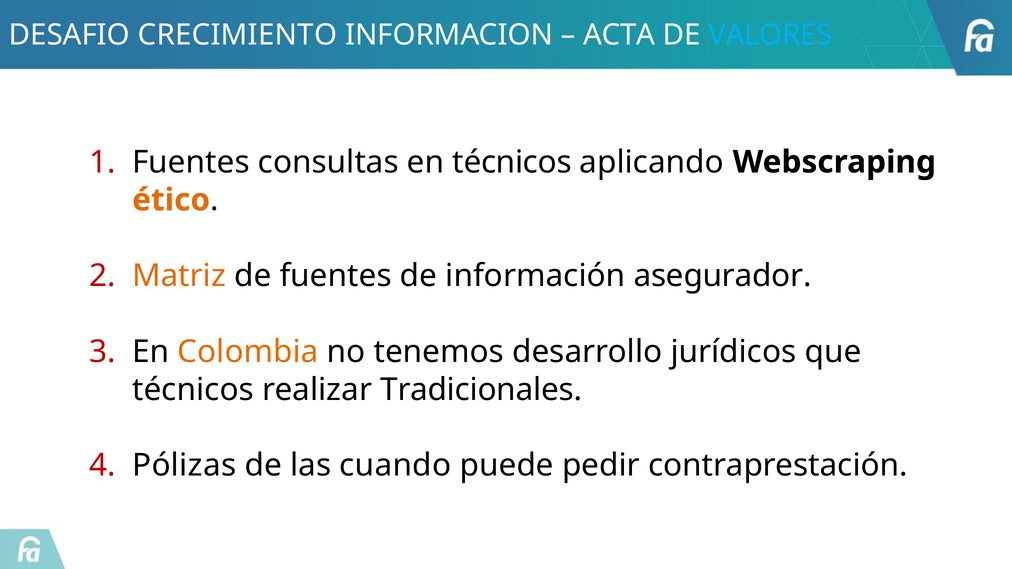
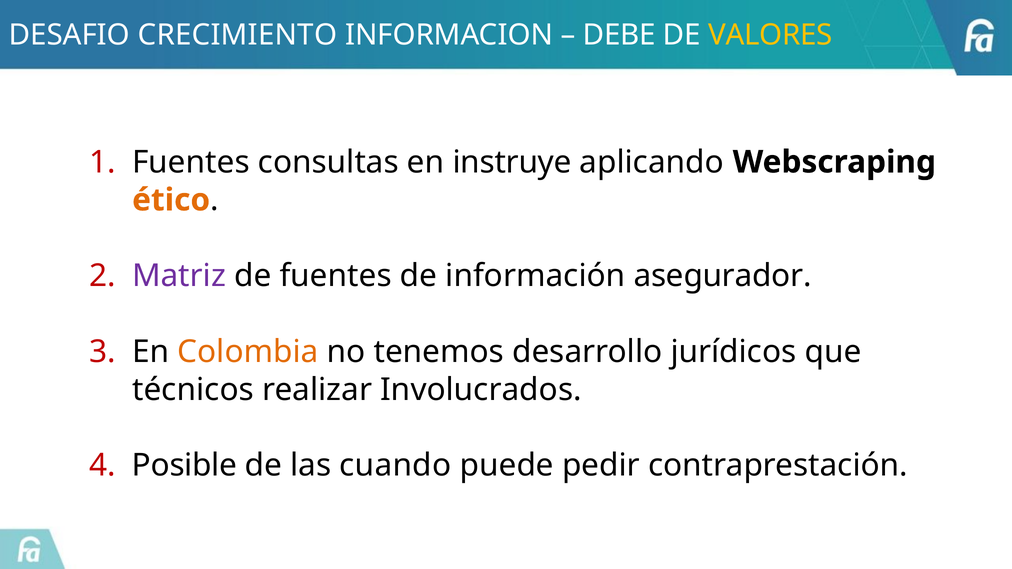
ACTA: ACTA -> DEBE (619, 35)
VALORES colour: light blue -> yellow (770, 35)
en técnicos: técnicos -> instruye (512, 162)
Matriz colour: orange -> purple (179, 276)
Tradicionales: Tradicionales -> Involucrados (481, 390)
Pólizas: Pólizas -> Posible (185, 466)
